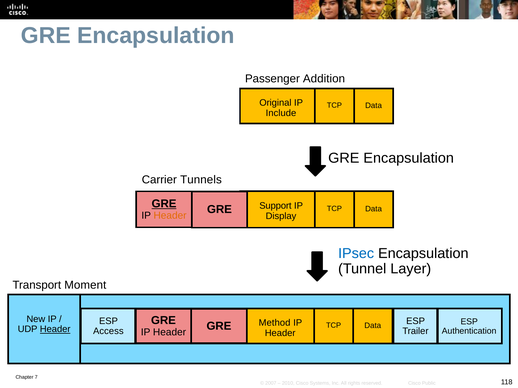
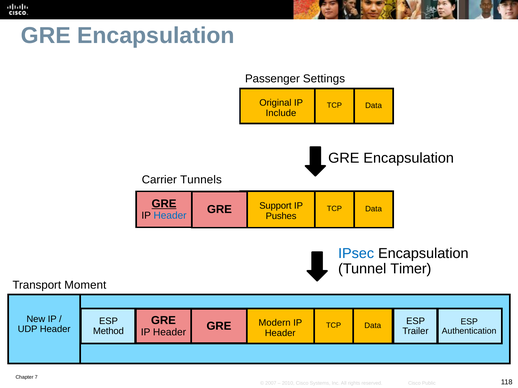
Addition: Addition -> Settings (324, 79)
Header colour: orange -> blue (170, 216)
Display: Display -> Pushes (281, 216)
Layer: Layer -> Timer (411, 269)
Method: Method -> Modern (275, 323)
Header underline: present -> none (55, 330)
Access: Access -> Method (108, 332)
